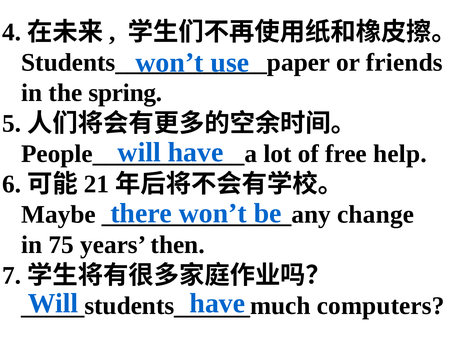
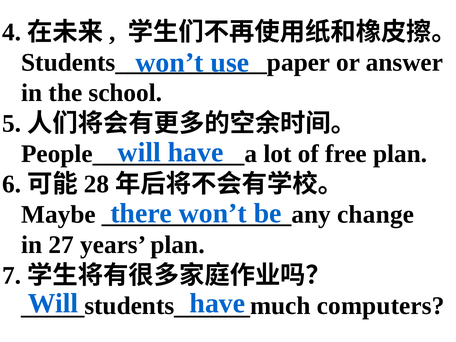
friends: friends -> answer (404, 63)
spring: spring -> school (125, 93)
free help: help -> plan (400, 154)
21: 21 -> 28 (97, 184)
75: 75 -> 27 (61, 245)
years then: then -> plan (178, 245)
